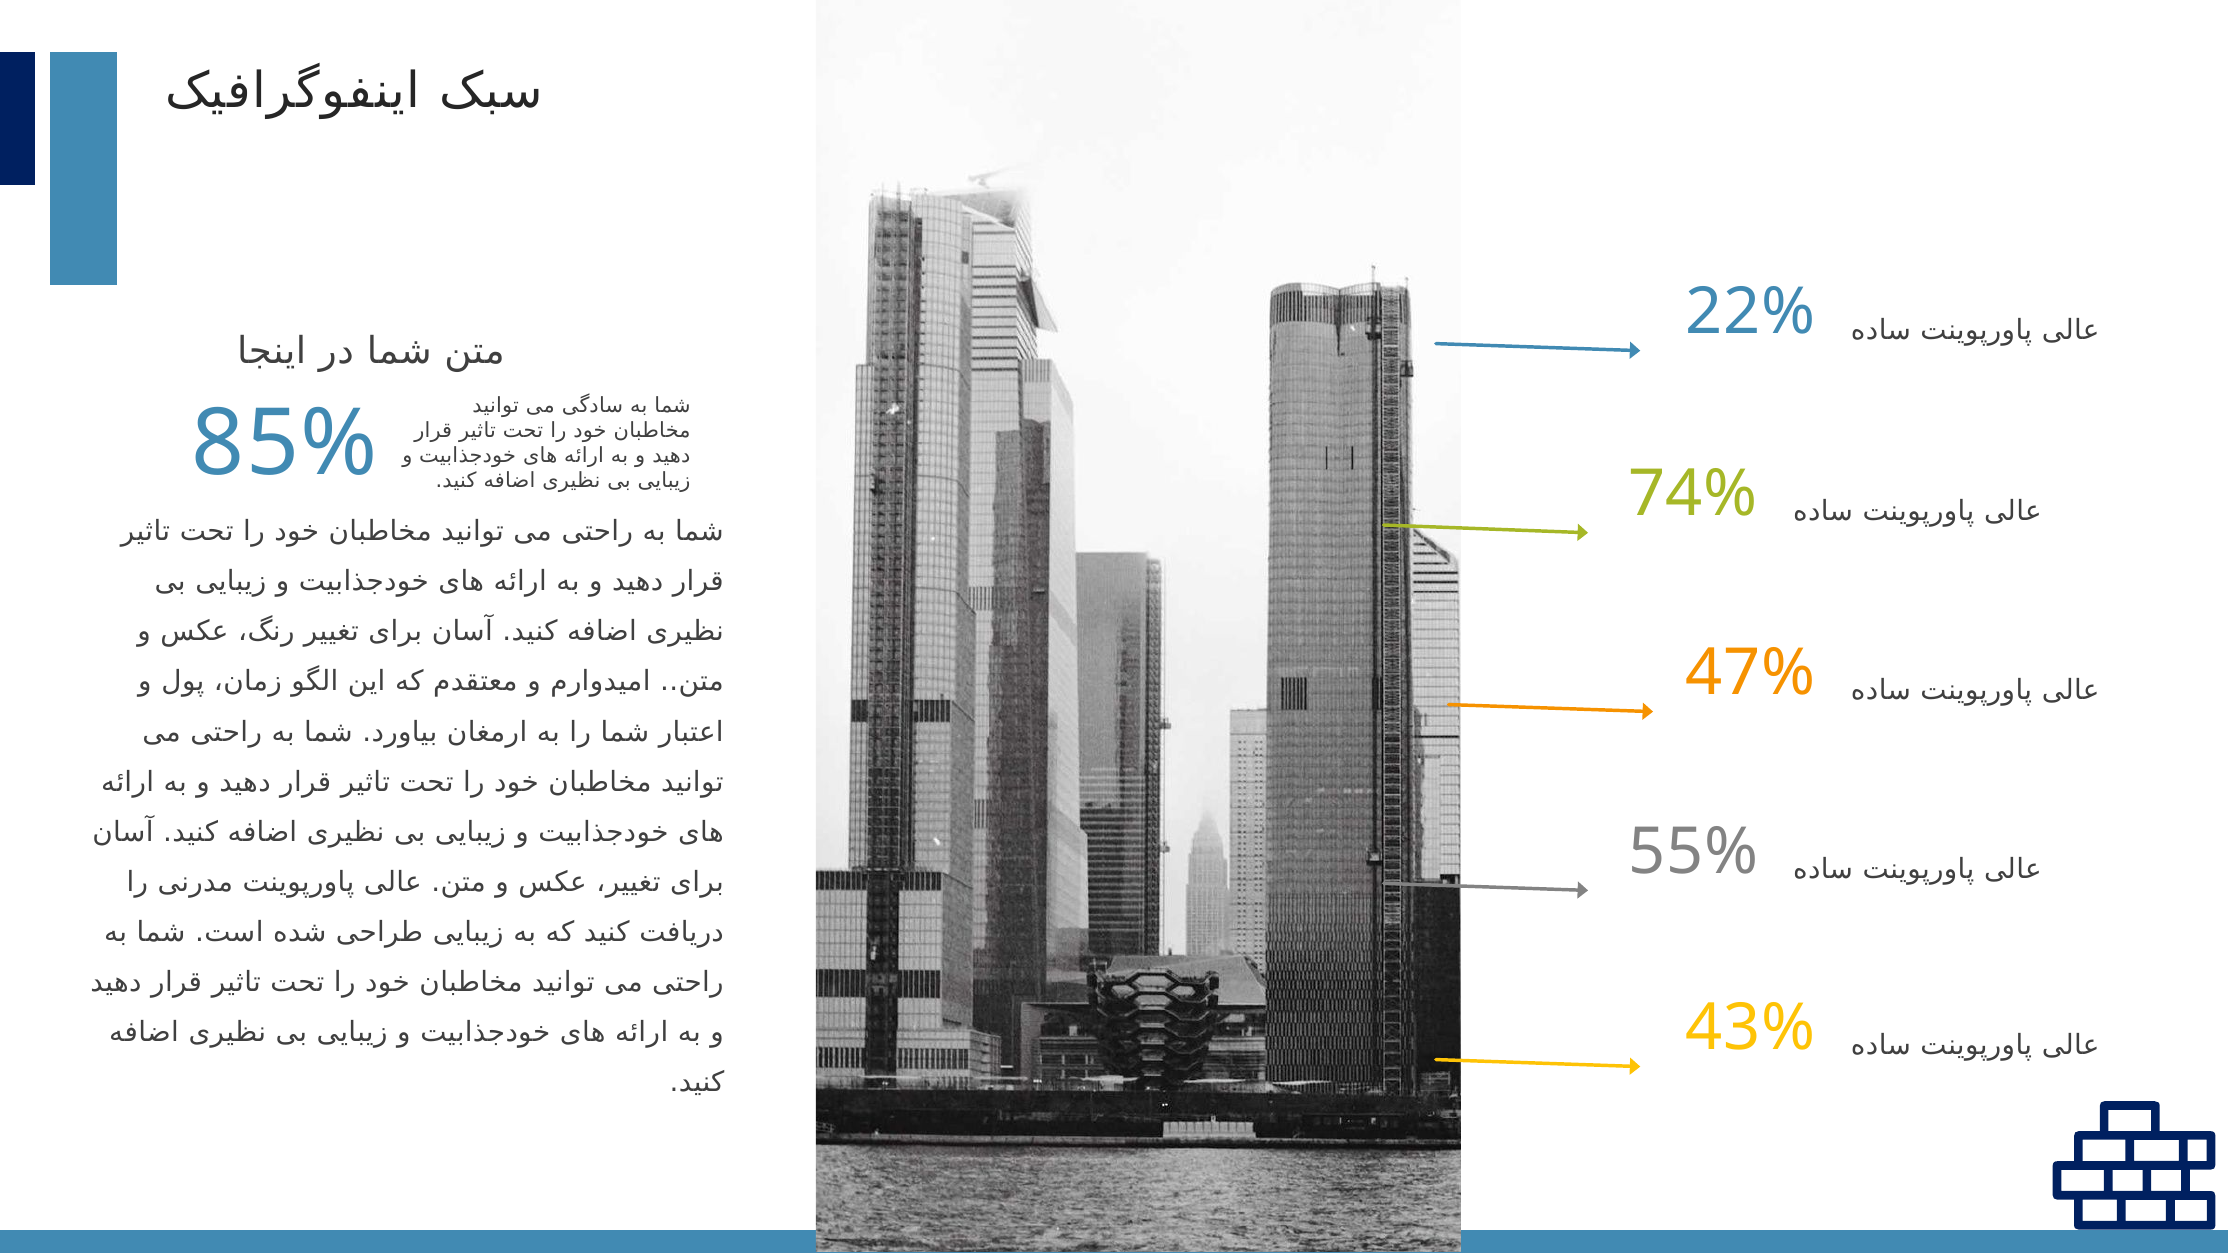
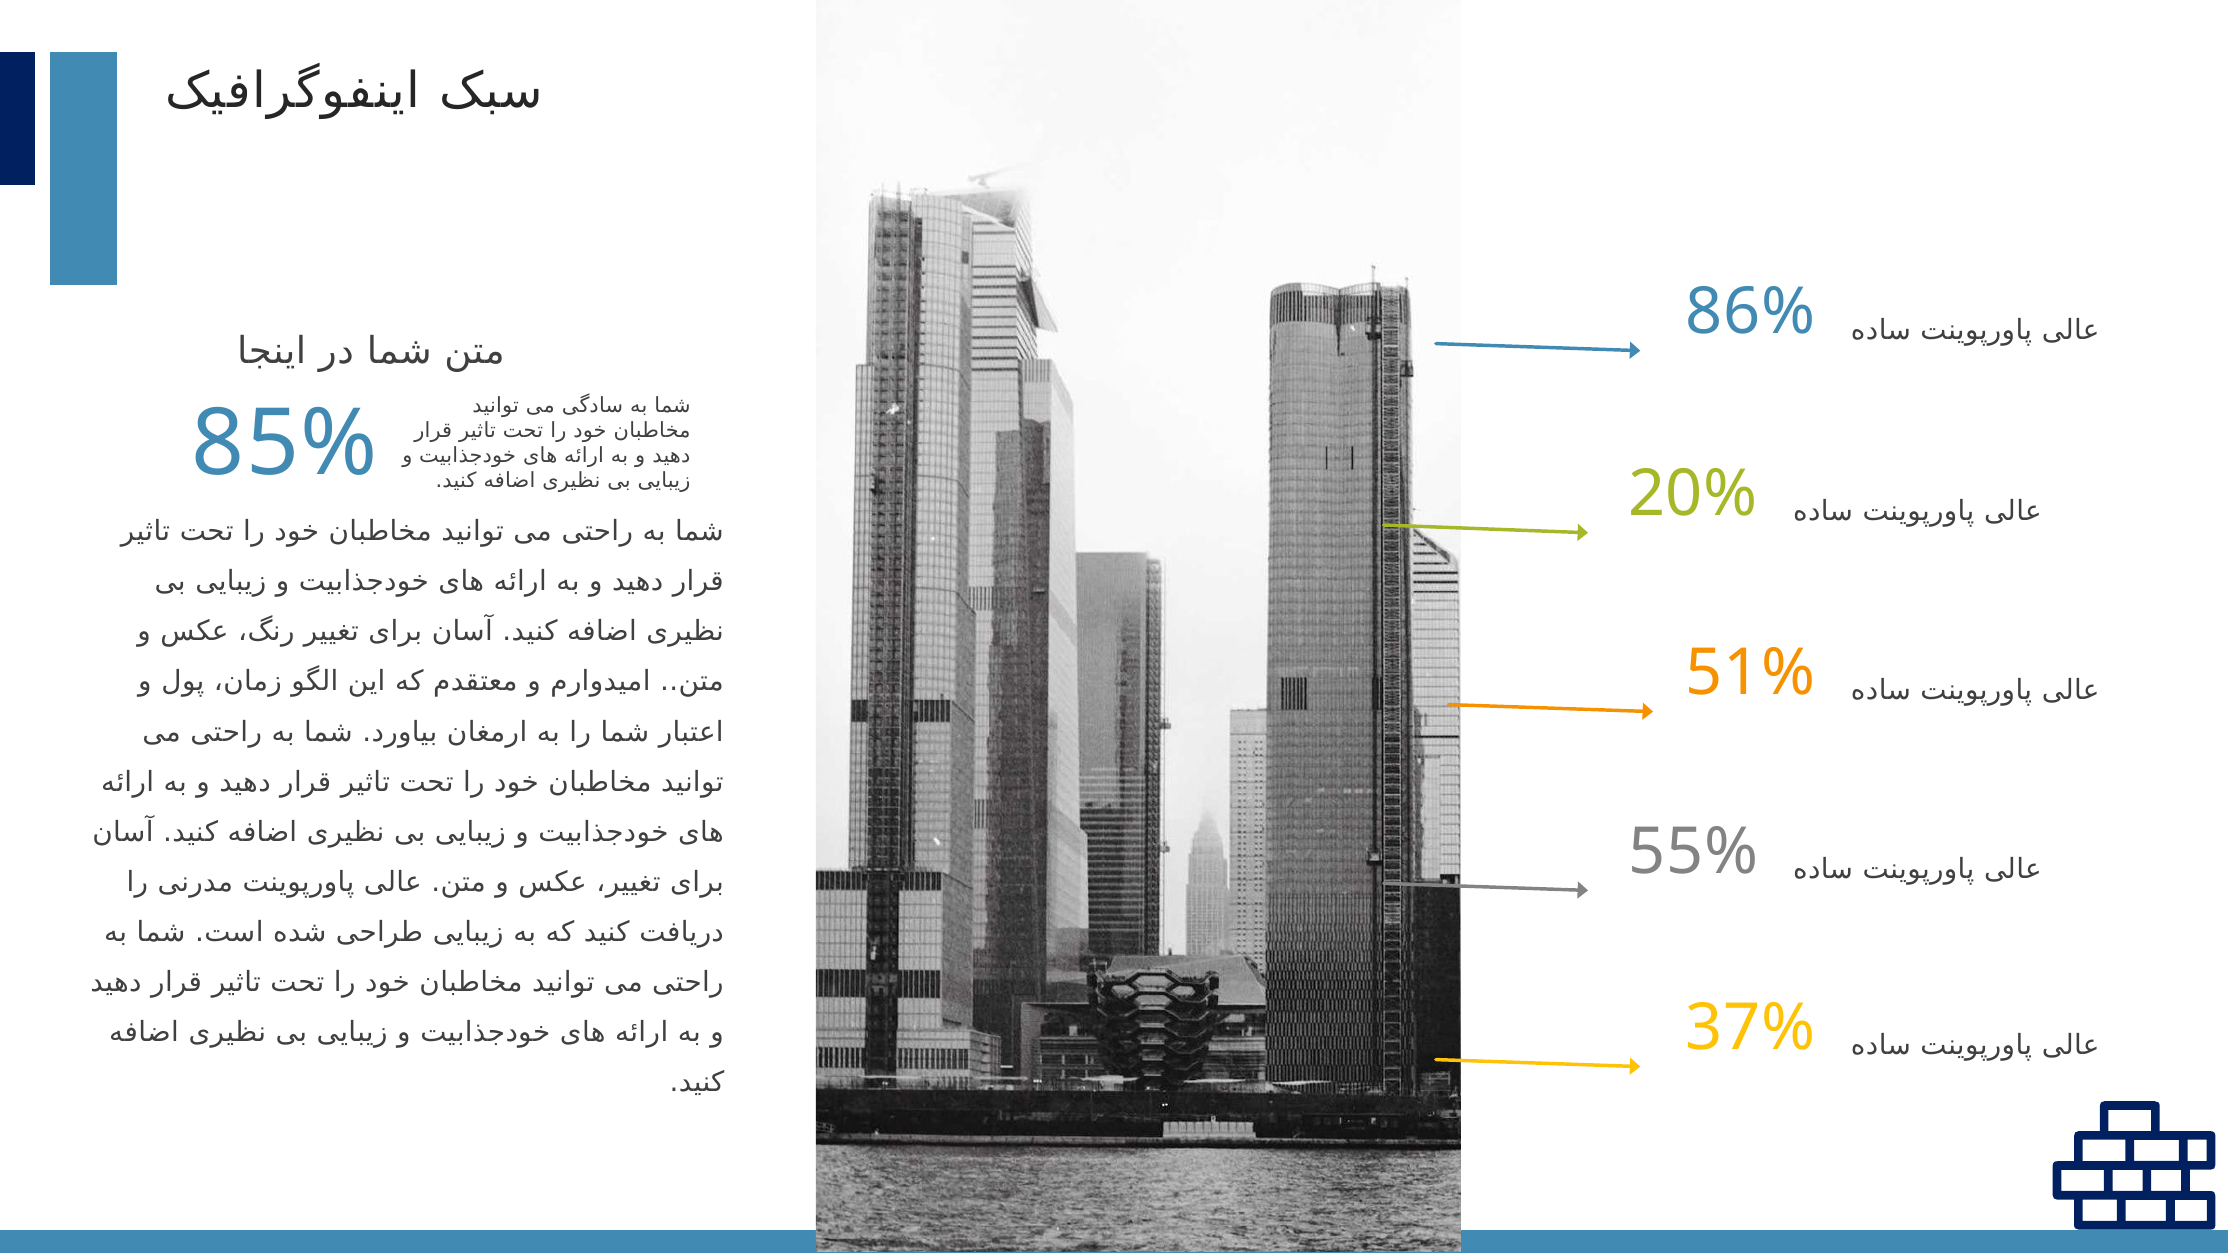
22%: 22% -> 86% (1751, 312)
74%: 74% -> 20% (1693, 494)
47%: 47% -> 51% (1751, 673)
43%: 43% -> 37% (1751, 1029)
